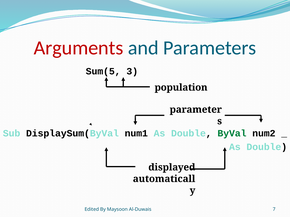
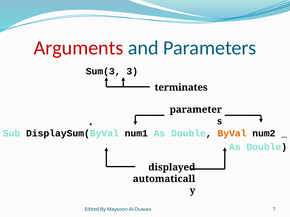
Sum(5: Sum(5 -> Sum(3 (103, 72)
population: population -> terminates (181, 88)
ByVal colour: green -> orange (232, 134)
